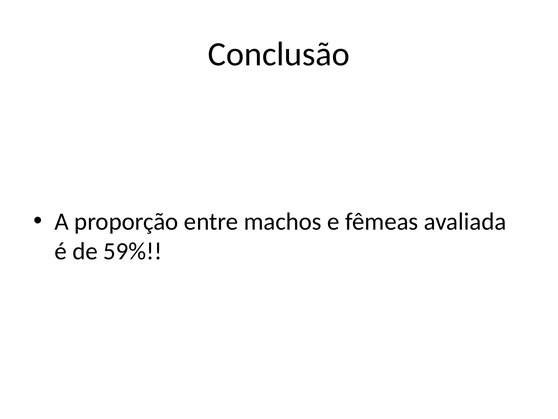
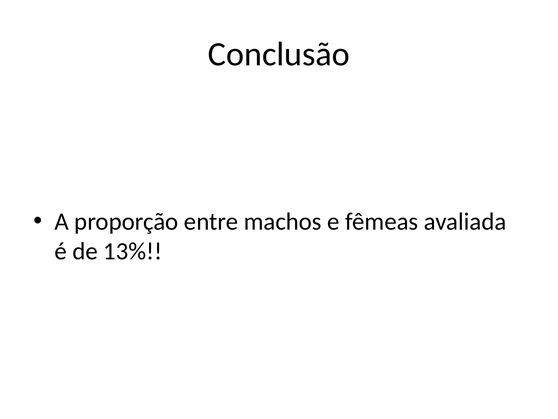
59%: 59% -> 13% (133, 251)
